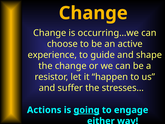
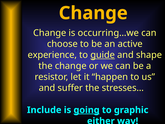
guide underline: none -> present (103, 55)
Actions: Actions -> Include (44, 110)
engage: engage -> graphic (131, 110)
